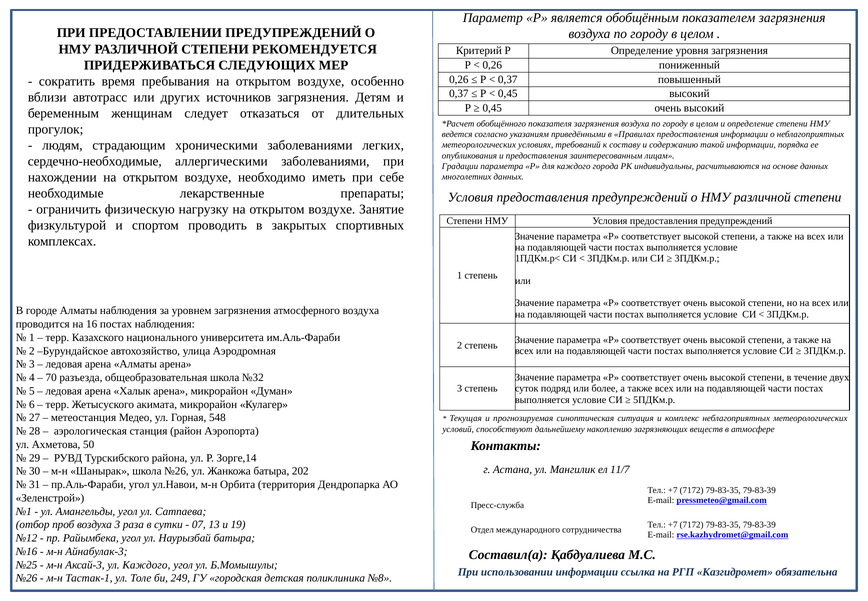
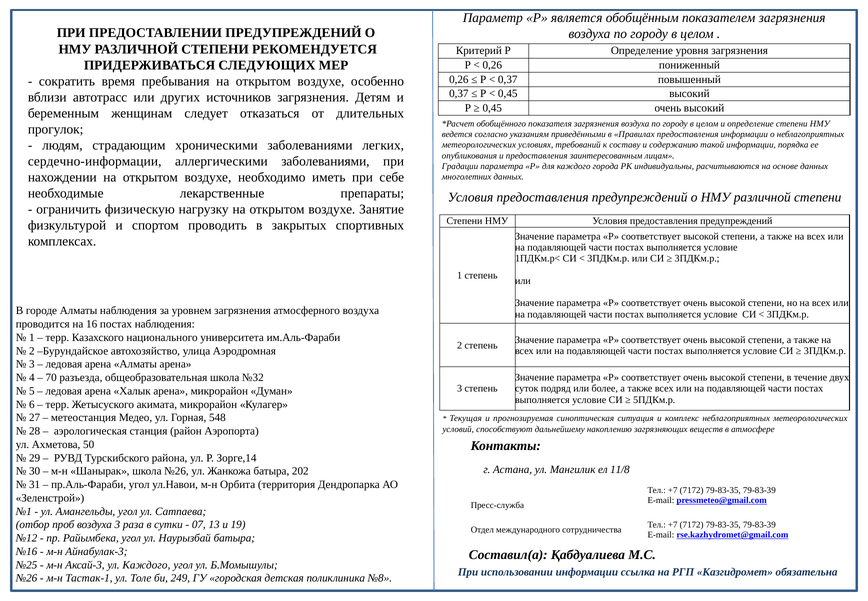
сердечно-необходимые: сердечно-необходимые -> сердечно-информации (95, 161)
11/7: 11/7 -> 11/8 (620, 469)
